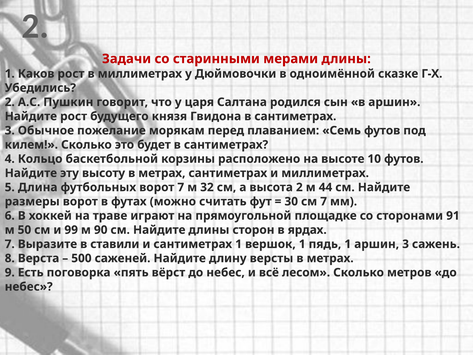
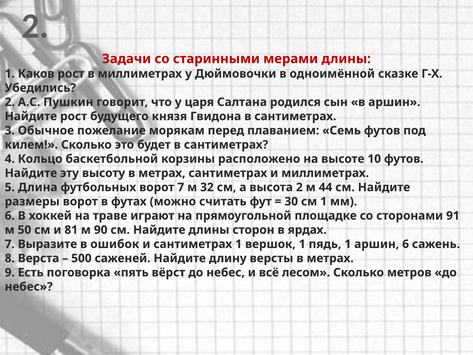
см 7: 7 -> 1 (324, 201)
99: 99 -> 81 (71, 230)
ставили: ставили -> ошибок (115, 244)
аршин 3: 3 -> 6 (406, 244)
